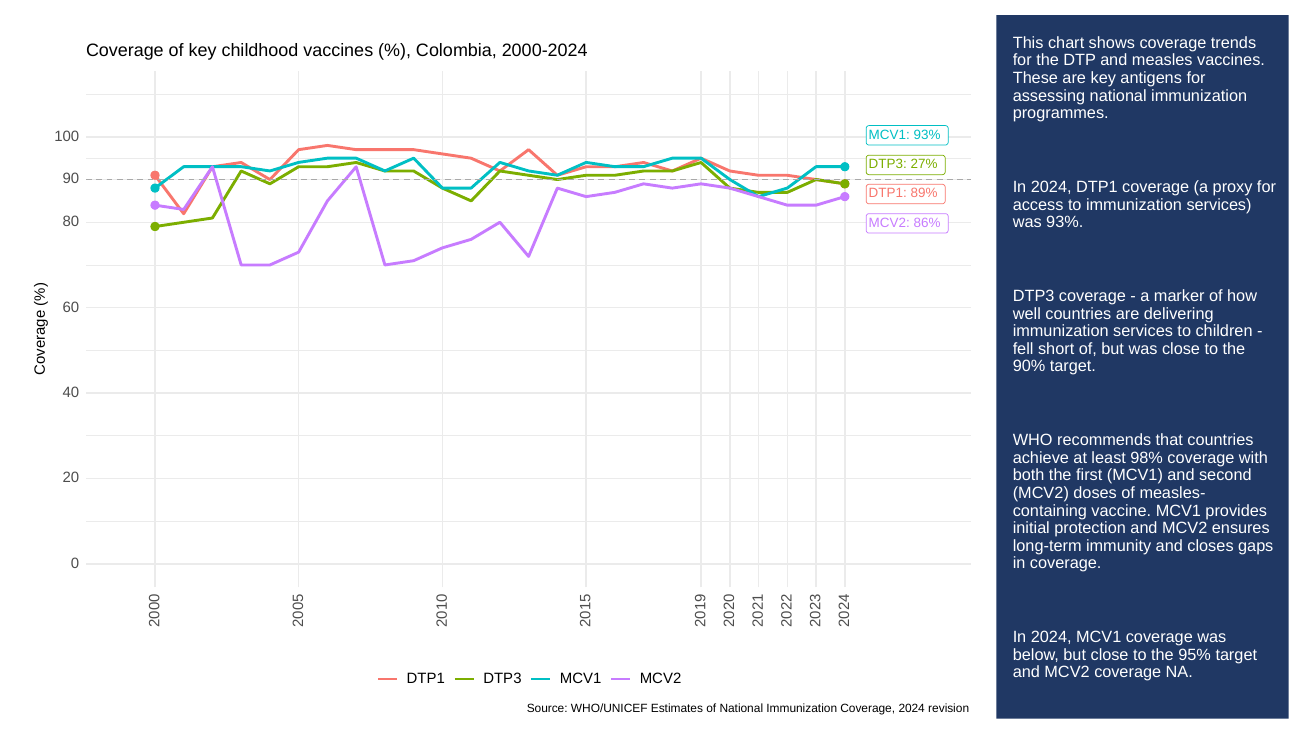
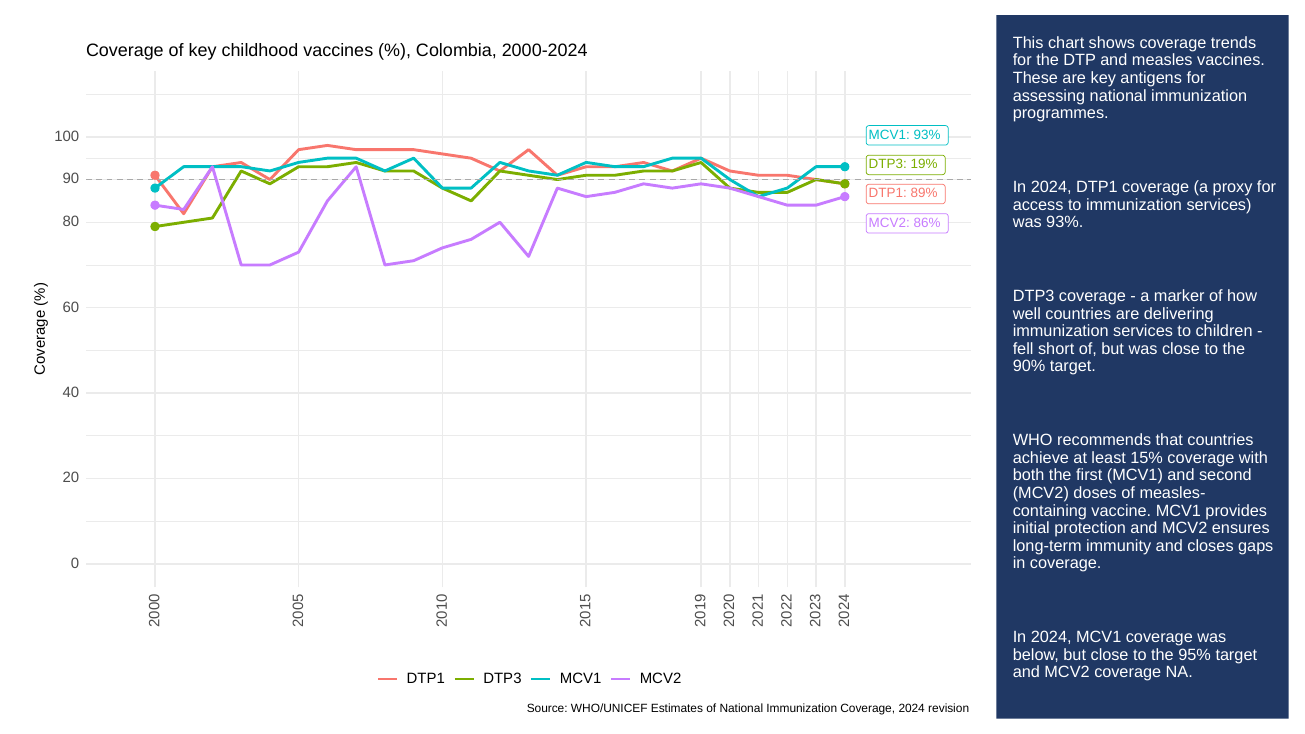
27%: 27% -> 19% (924, 164)
98%: 98% -> 15% (1147, 458)
